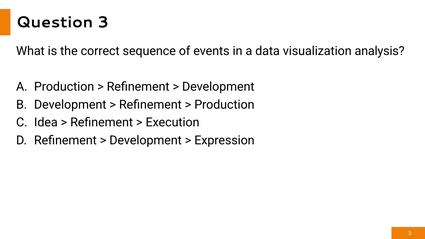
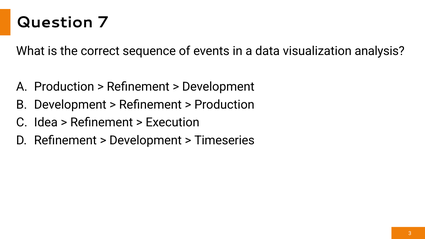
Question 3: 3 -> 7 (103, 22)
Expression: Expression -> Timeseries (224, 140)
